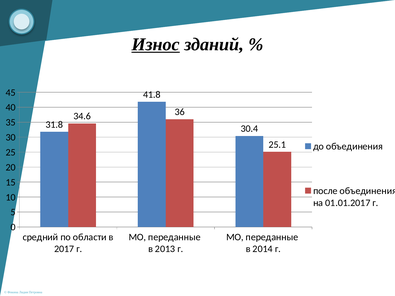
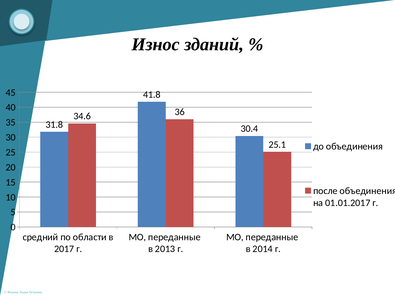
Износ underline: present -> none (156, 44)
